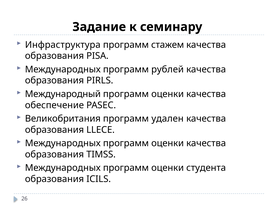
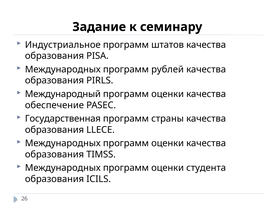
Инфраструктура: Инфраструктура -> Индустриальное (63, 45)
стажем: стажем -> штатов (168, 45)
Великобритания: Великобритания -> Государственная (63, 118)
удален: удален -> страны (168, 118)
